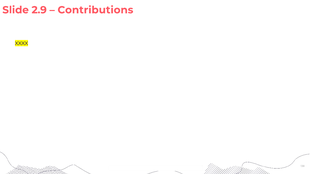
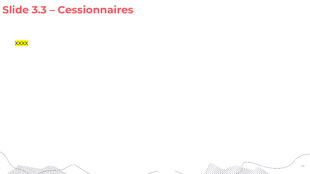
2.9: 2.9 -> 3.3 (39, 10)
Contributions: Contributions -> Cessionnaires (95, 10)
